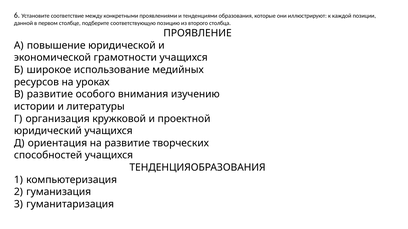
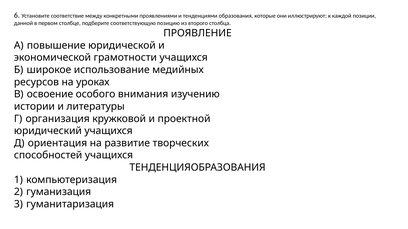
В развитие: развитие -> освоение (50, 94)
